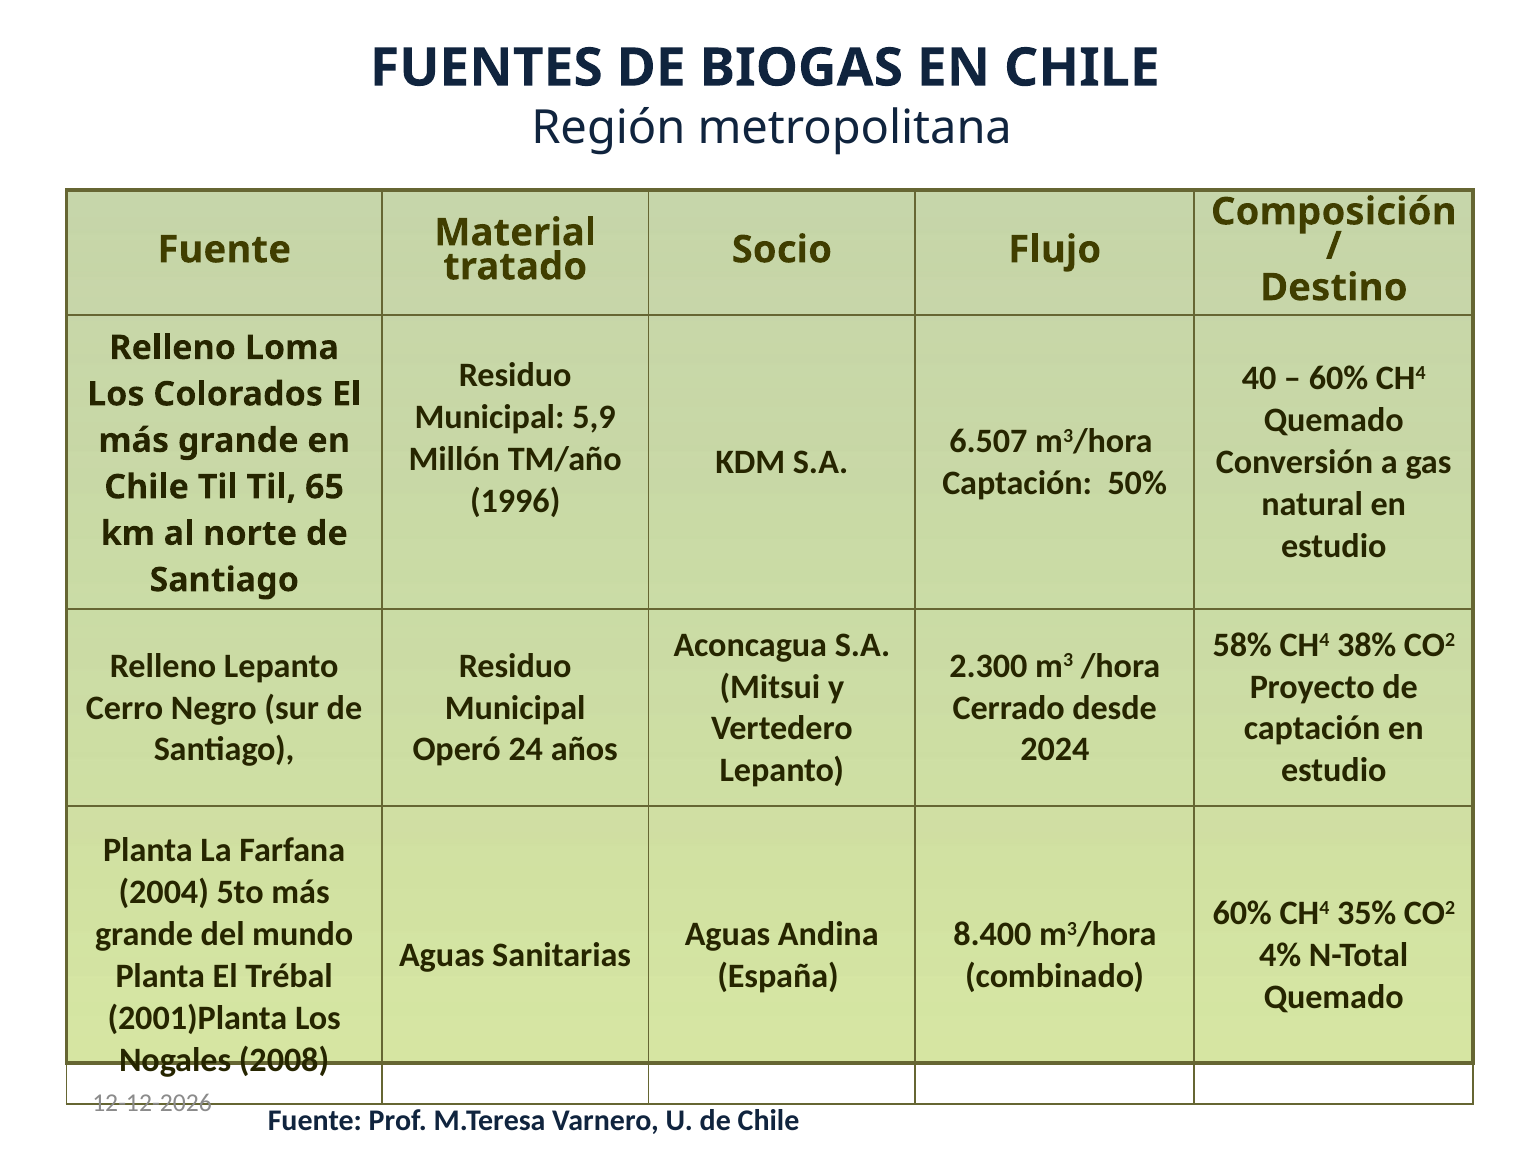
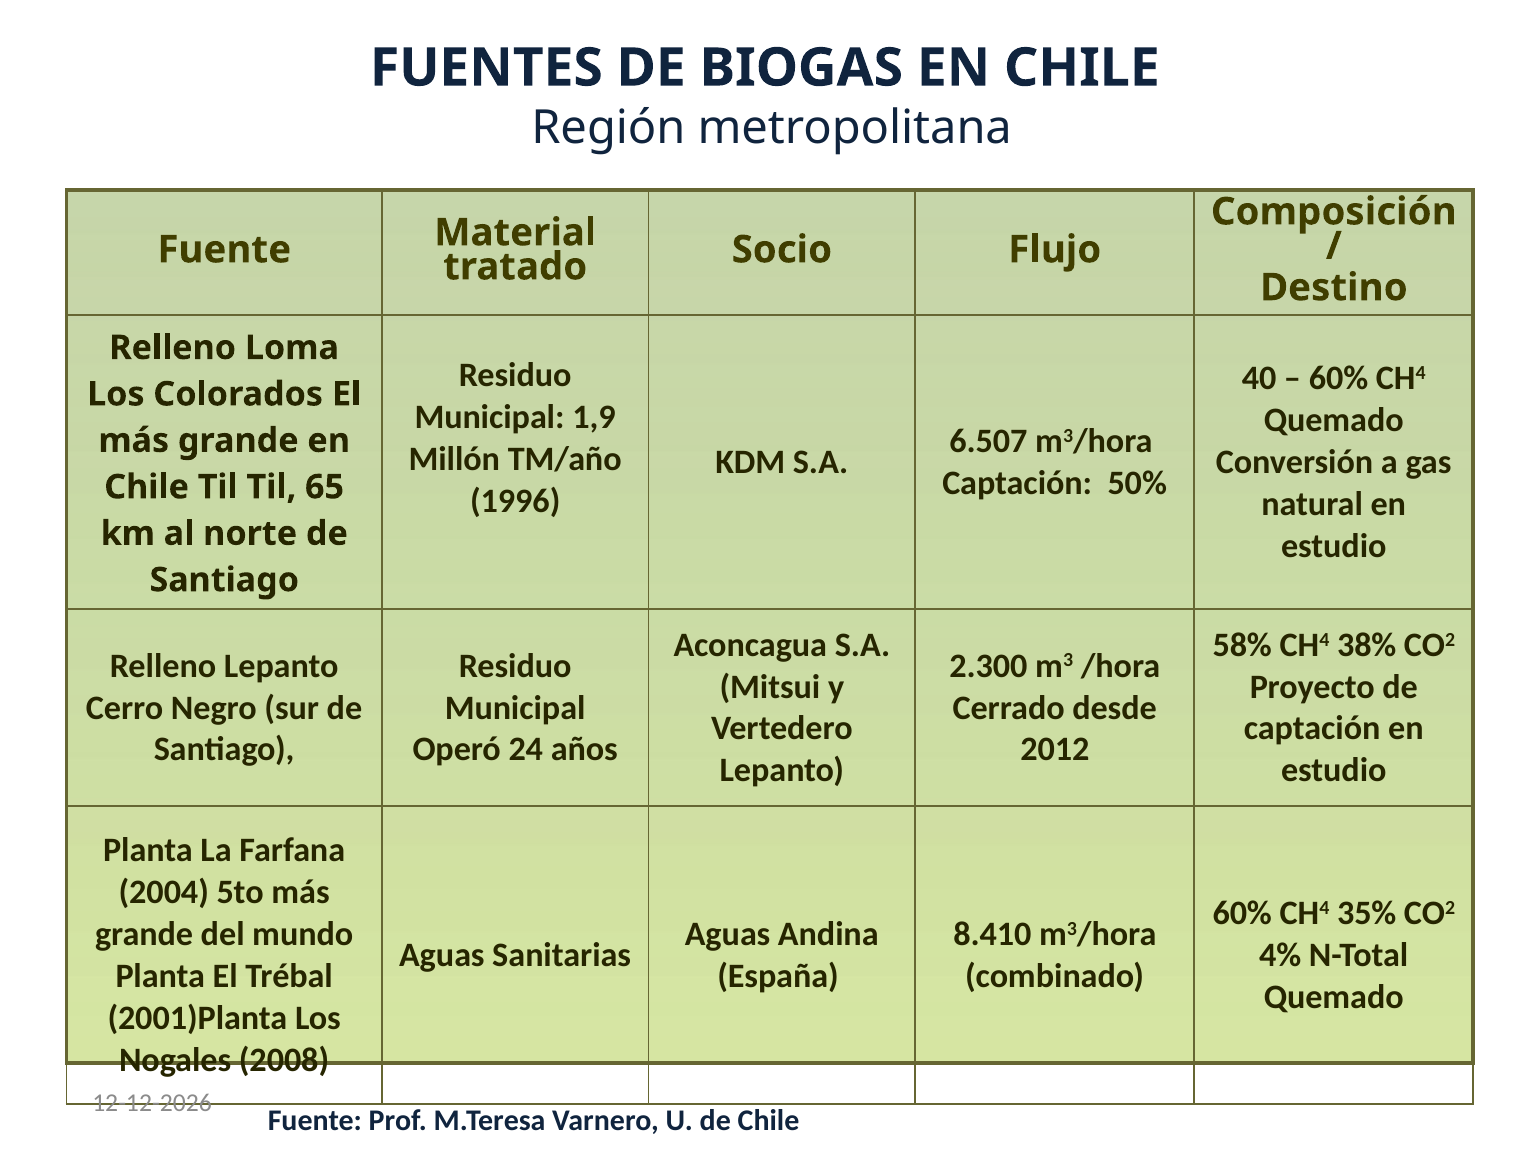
5,9: 5,9 -> 1,9 (594, 417)
2024: 2024 -> 2012 (1055, 750)
8.400: 8.400 -> 8.410 (992, 934)
